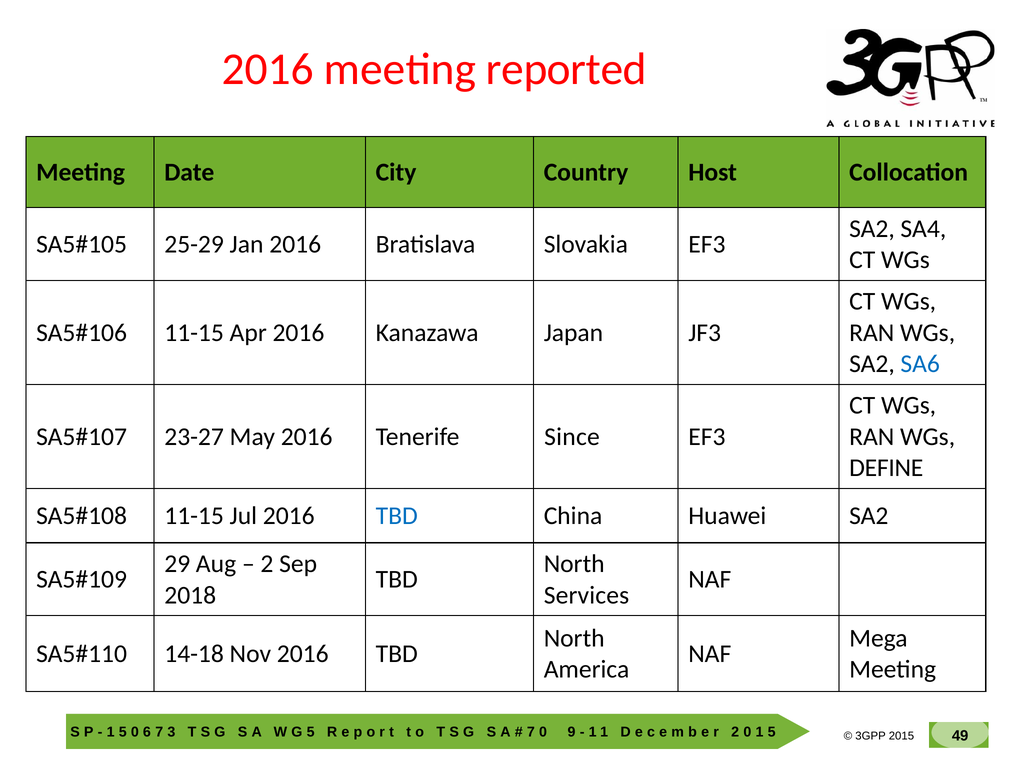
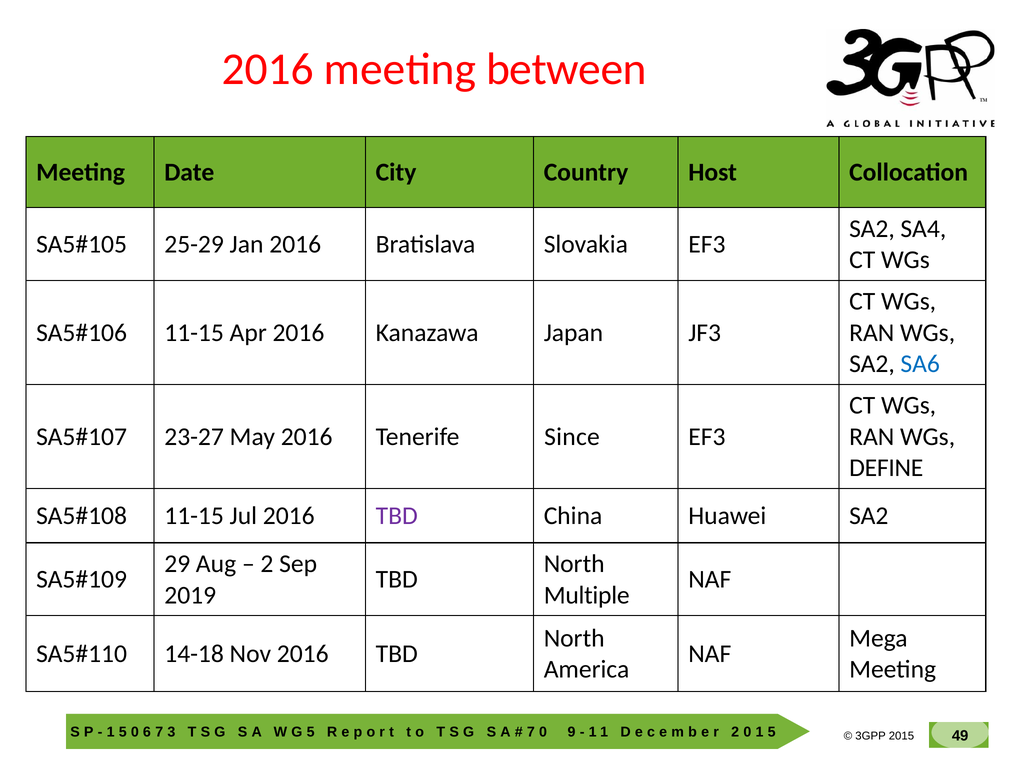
reported: reported -> between (566, 69)
TBD colour: blue -> purple (397, 516)
2018: 2018 -> 2019 (190, 595)
Services: Services -> Multiple (587, 595)
